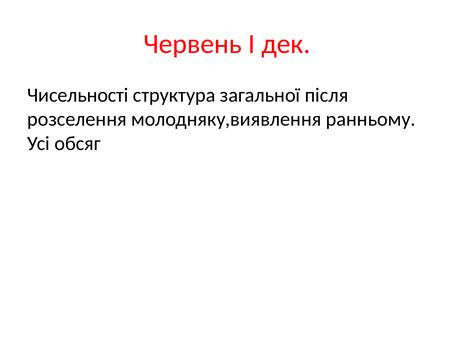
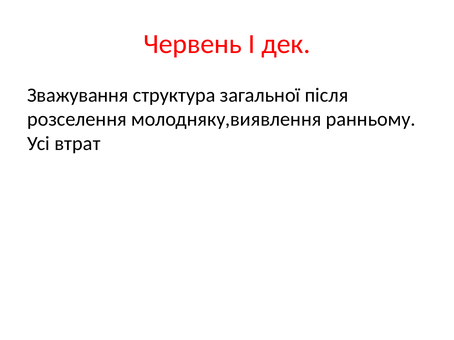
Чисельності: Чисельності -> Зважування (78, 95)
обсяг: обсяг -> втрат (77, 144)
